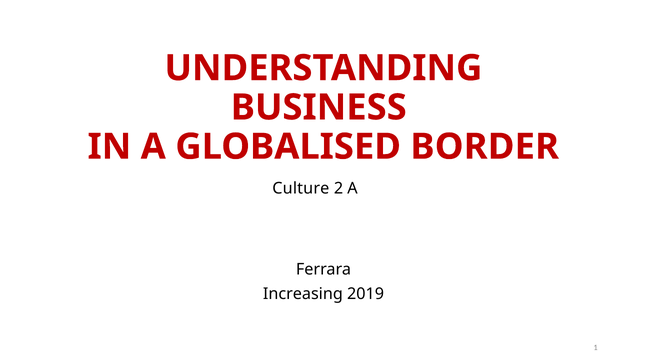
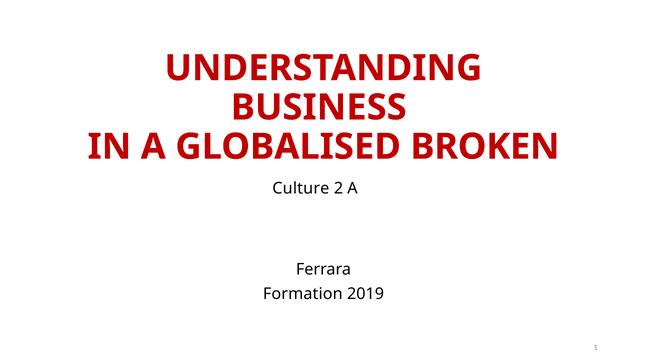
BORDER: BORDER -> BROKEN (485, 147)
Increasing: Increasing -> Formation (303, 294)
